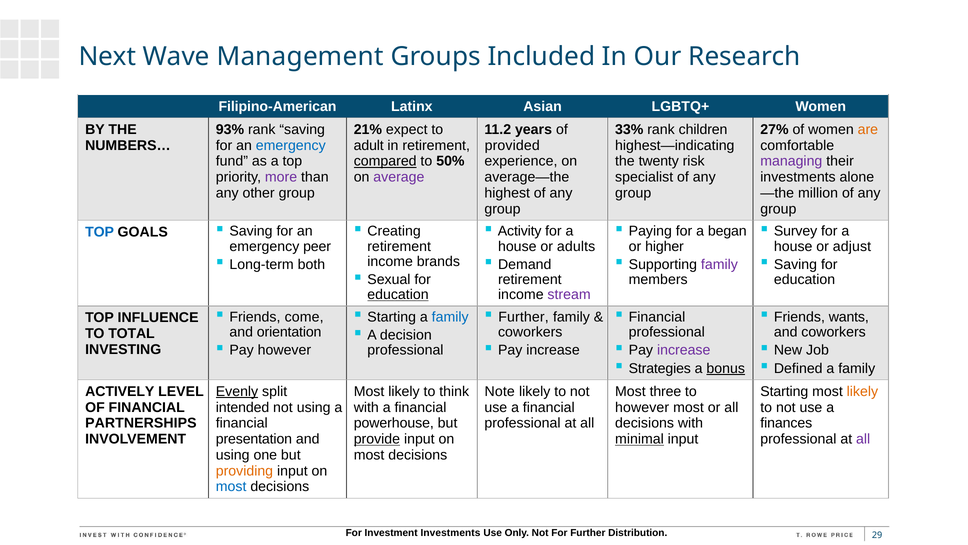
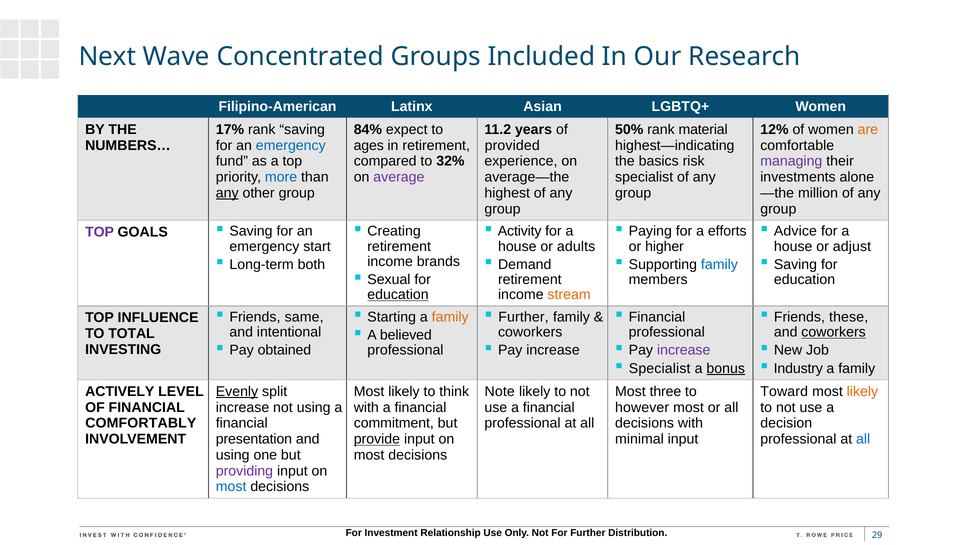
Management: Management -> Concentrated (300, 56)
93%: 93% -> 17% (230, 129)
21%: 21% -> 84% (368, 129)
33%: 33% -> 50% (629, 129)
children: children -> material (703, 129)
27%: 27% -> 12% (774, 129)
adult: adult -> ages (369, 145)
compared underline: present -> none (385, 161)
50%: 50% -> 32% (450, 161)
twenty: twenty -> basics (659, 161)
more colour: purple -> blue (281, 177)
any underline: none -> present (227, 193)
began: began -> efforts (727, 231)
Survey: Survey -> Advice (795, 231)
TOP colour: blue -> purple (100, 232)
peer: peer -> start (317, 246)
family colour: purple -> blue (719, 264)
stream colour: purple -> orange (569, 294)
come: come -> same (304, 317)
family colour: blue -> orange (450, 317)
wants: wants -> these (849, 317)
orientation: orientation -> intentional (289, 332)
coworkers underline: none -> present (834, 332)
decision: decision -> believed (406, 335)
Pay however: however -> obtained (284, 350)
Strategies: Strategies -> Specialist (660, 368)
Defined: Defined -> Industry (798, 368)
Starting: Starting -> Toward (784, 391)
intended: intended -> increase (243, 407)
PARTNERSHIPS: PARTNERSHIPS -> COMFORTABLY (141, 423)
powerhouse: powerhouse -> commitment (394, 423)
finances: finances -> decision (786, 423)
minimal underline: present -> none (639, 439)
all colour: purple -> blue (863, 439)
providing colour: orange -> purple (244, 470)
Investments: Investments -> Relationship (451, 532)
